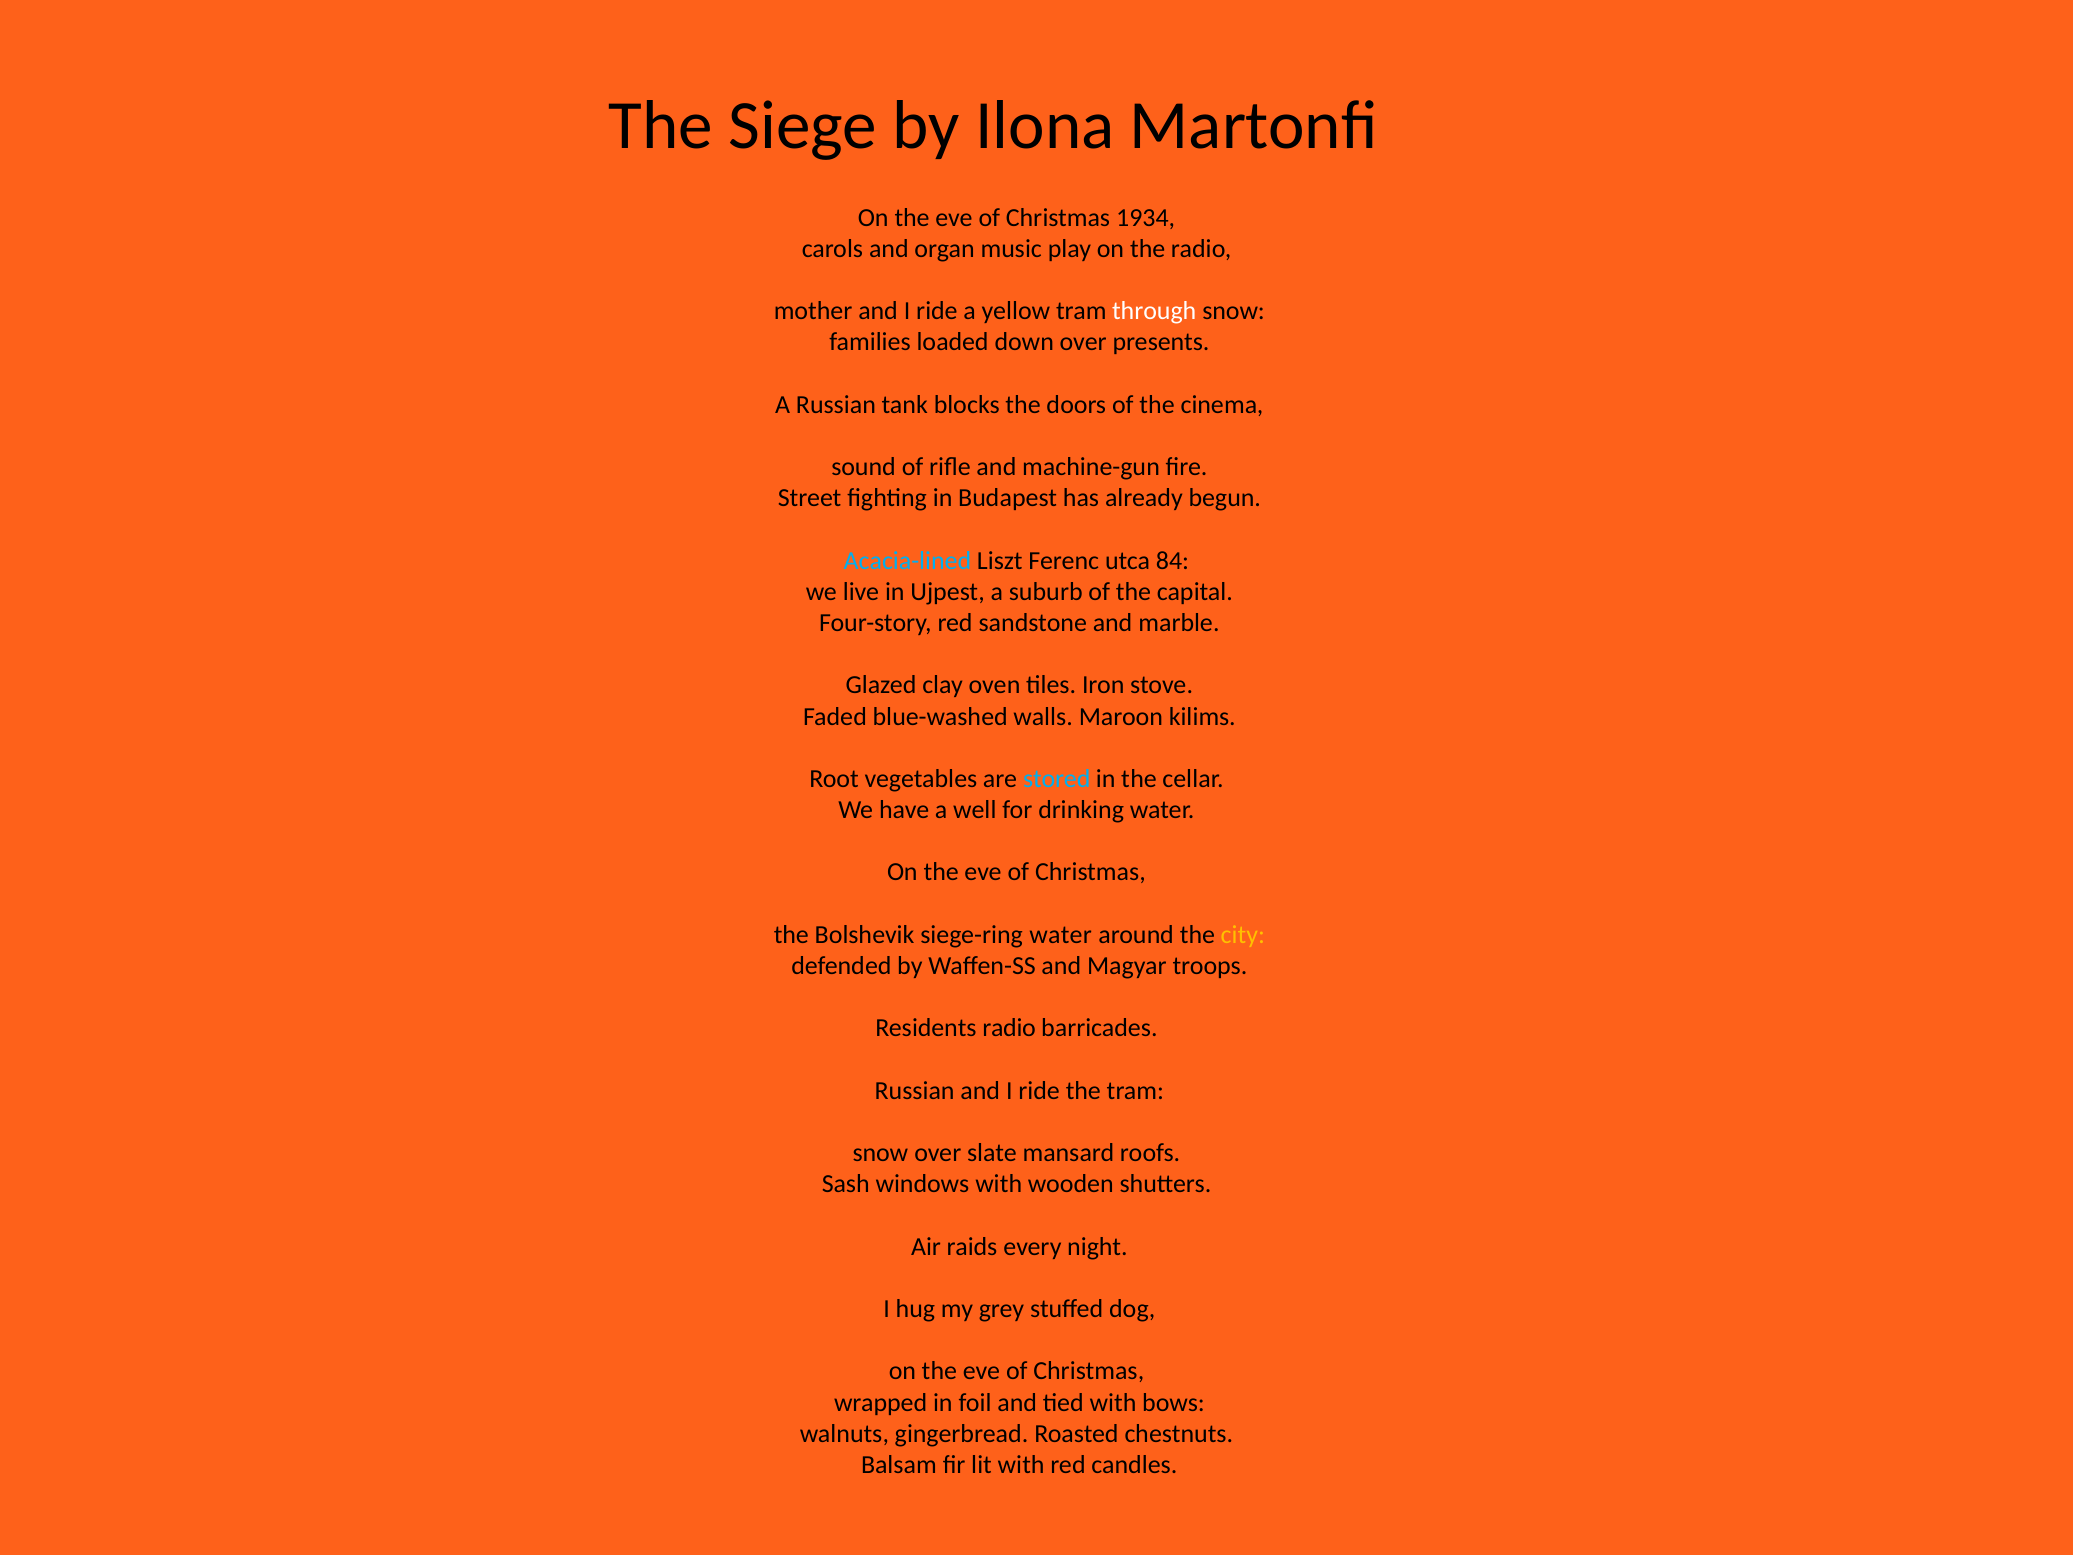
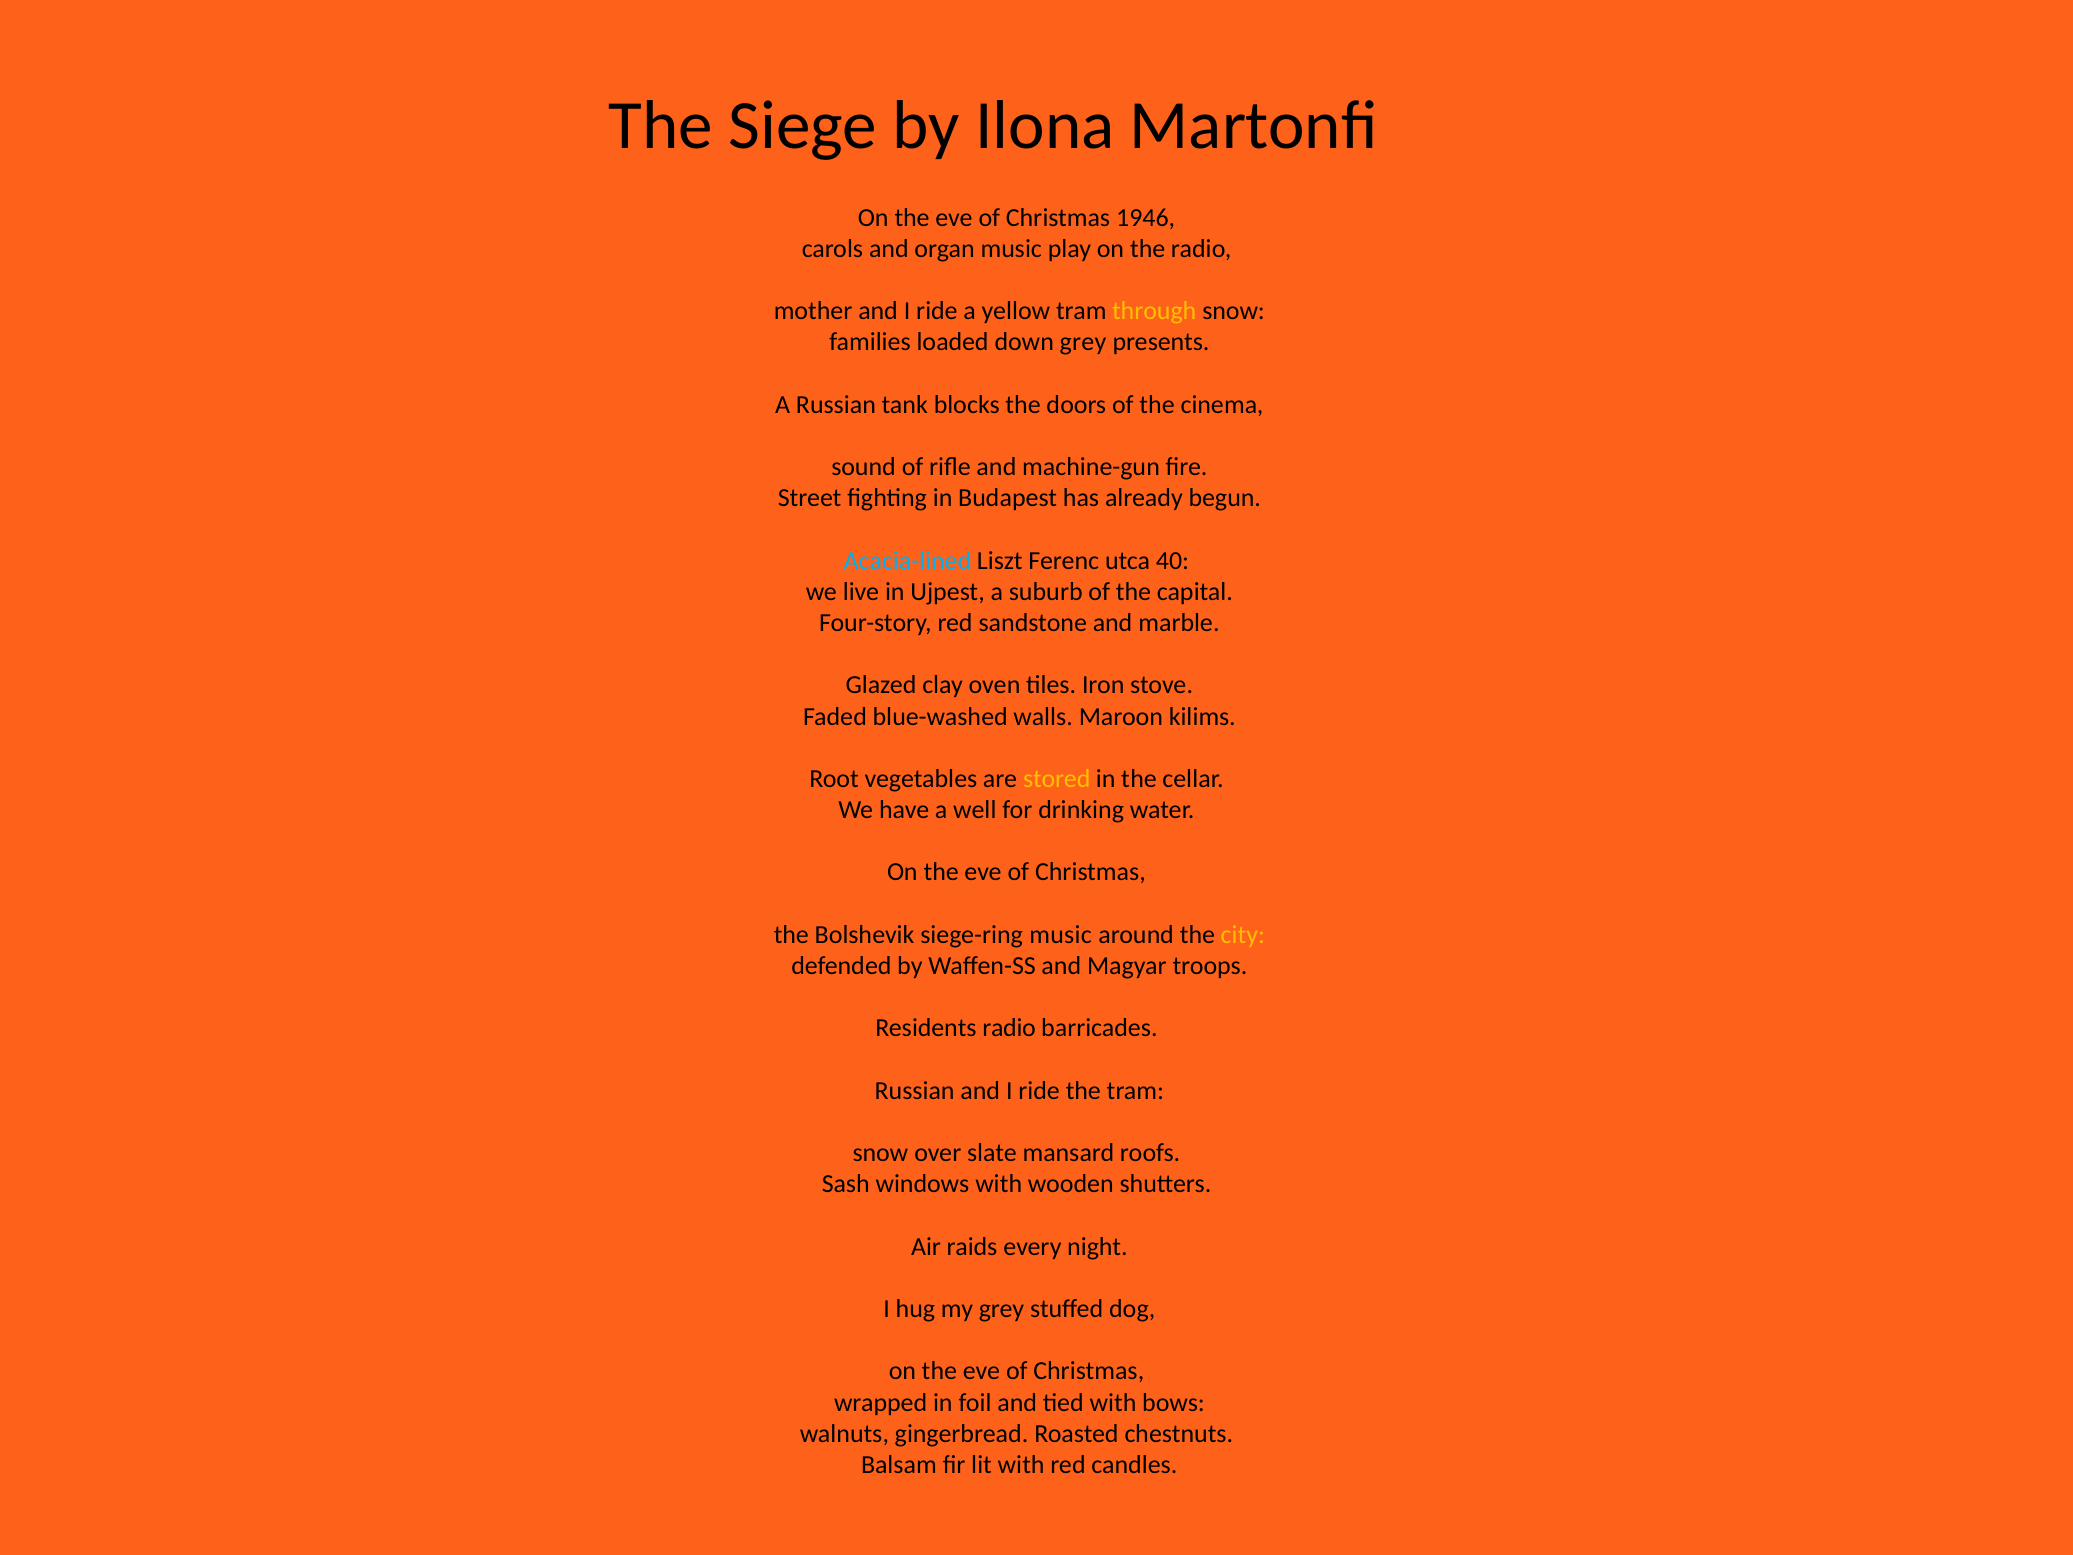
1934: 1934 -> 1946 (1146, 218)
through colour: white -> yellow (1154, 311)
down over: over -> grey (1083, 342)
84: 84 -> 40 (1173, 560)
stored colour: light blue -> yellow (1057, 779)
siege-ring water: water -> music (1061, 935)
